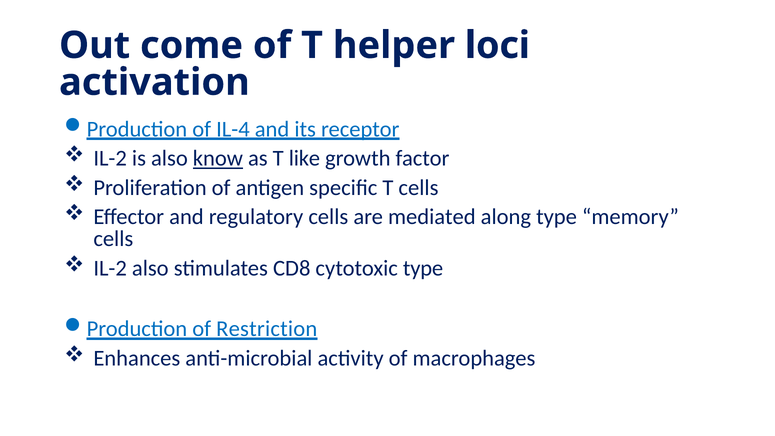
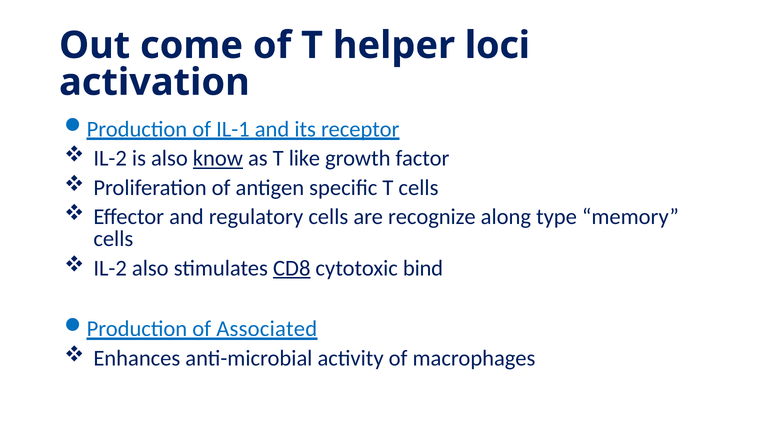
IL-4: IL-4 -> IL-1 (233, 129)
mediated: mediated -> recognize (432, 217)
CD8 underline: none -> present (292, 268)
cytotoxic type: type -> bind (423, 268)
Restriction: Restriction -> Associated (267, 329)
